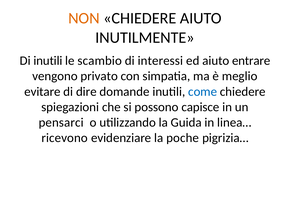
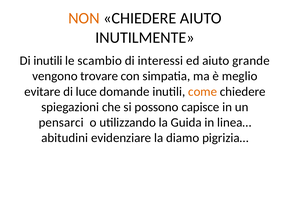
entrare: entrare -> grande (251, 61)
privato: privato -> trovare (99, 76)
dire: dire -> luce (86, 92)
come colour: blue -> orange (203, 92)
ricevono: ricevono -> abitudini (65, 138)
poche: poche -> diamo (183, 138)
